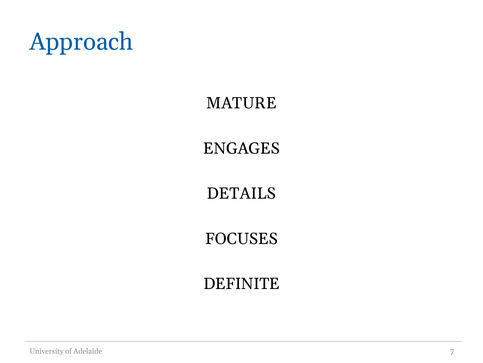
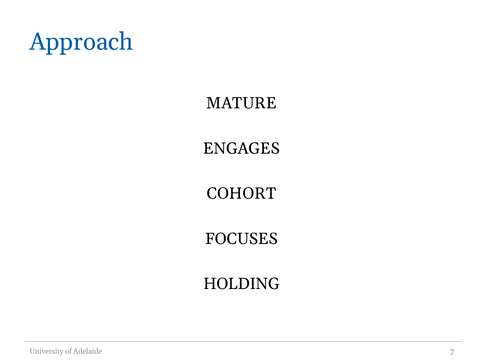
DETAILS: DETAILS -> COHORT (241, 193)
DEFINITE: DEFINITE -> HOLDING (242, 283)
